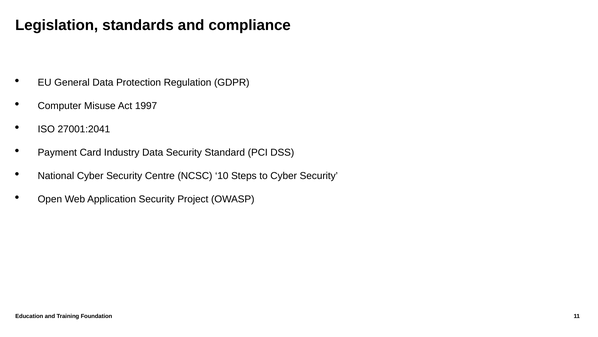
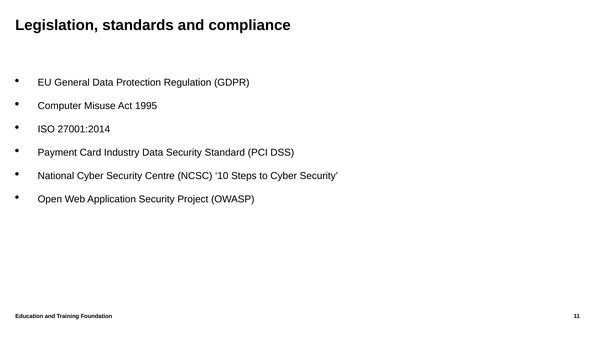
1997: 1997 -> 1995 (146, 106)
27001:2041: 27001:2041 -> 27001:2014 (84, 129)
